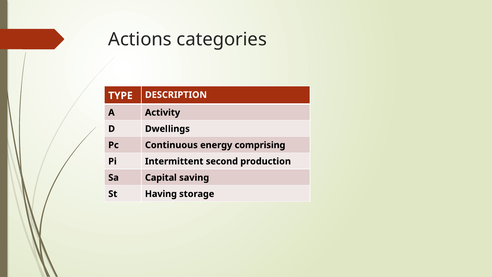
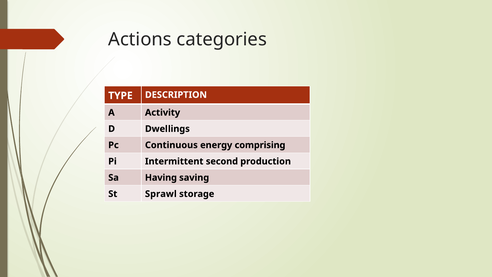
Capital: Capital -> Having (161, 177)
Having: Having -> Sprawl (161, 194)
